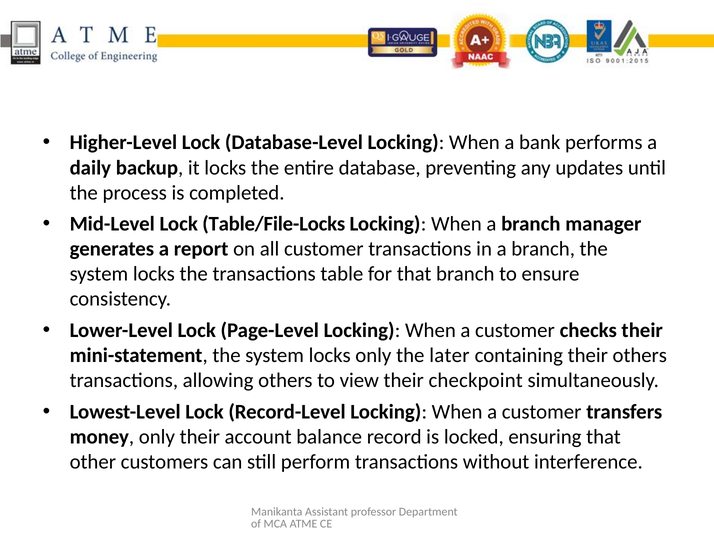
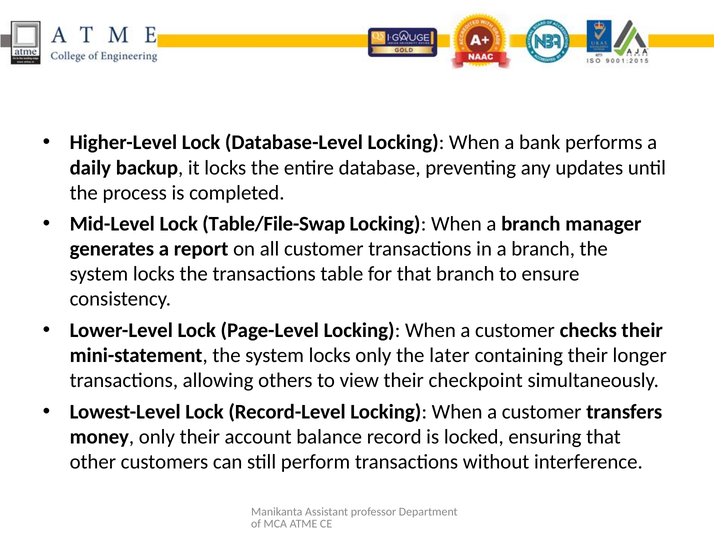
Table/File-Locks: Table/File-Locks -> Table/File-Swap (274, 224)
their others: others -> longer (640, 355)
